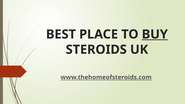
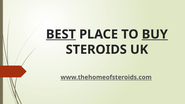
BEST underline: none -> present (61, 34)
